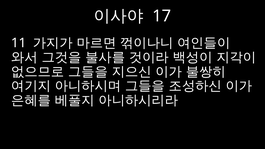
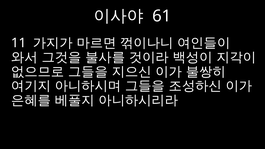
17: 17 -> 61 (162, 16)
